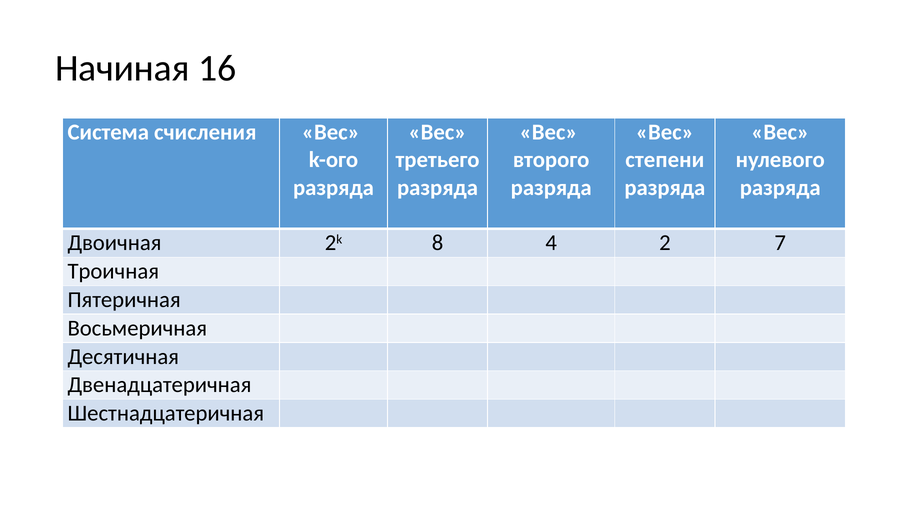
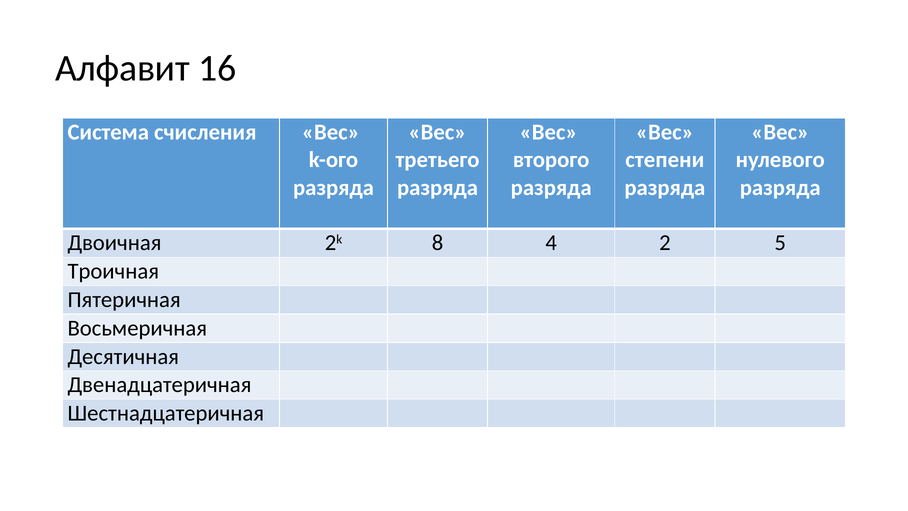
Начиная: Начиная -> Алфавит (122, 68)
7: 7 -> 5 (780, 243)
